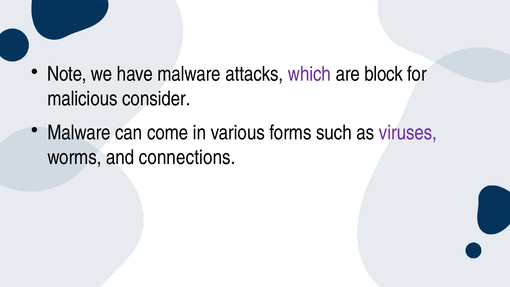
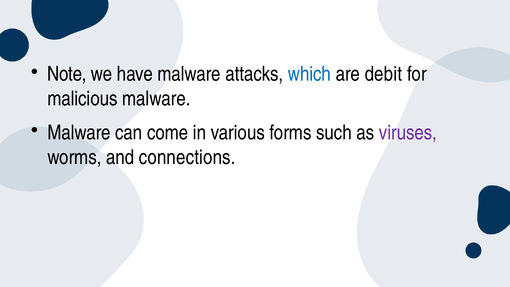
which colour: purple -> blue (309, 74)
block: block -> debit (383, 74)
malicious consider: consider -> malware (156, 99)
